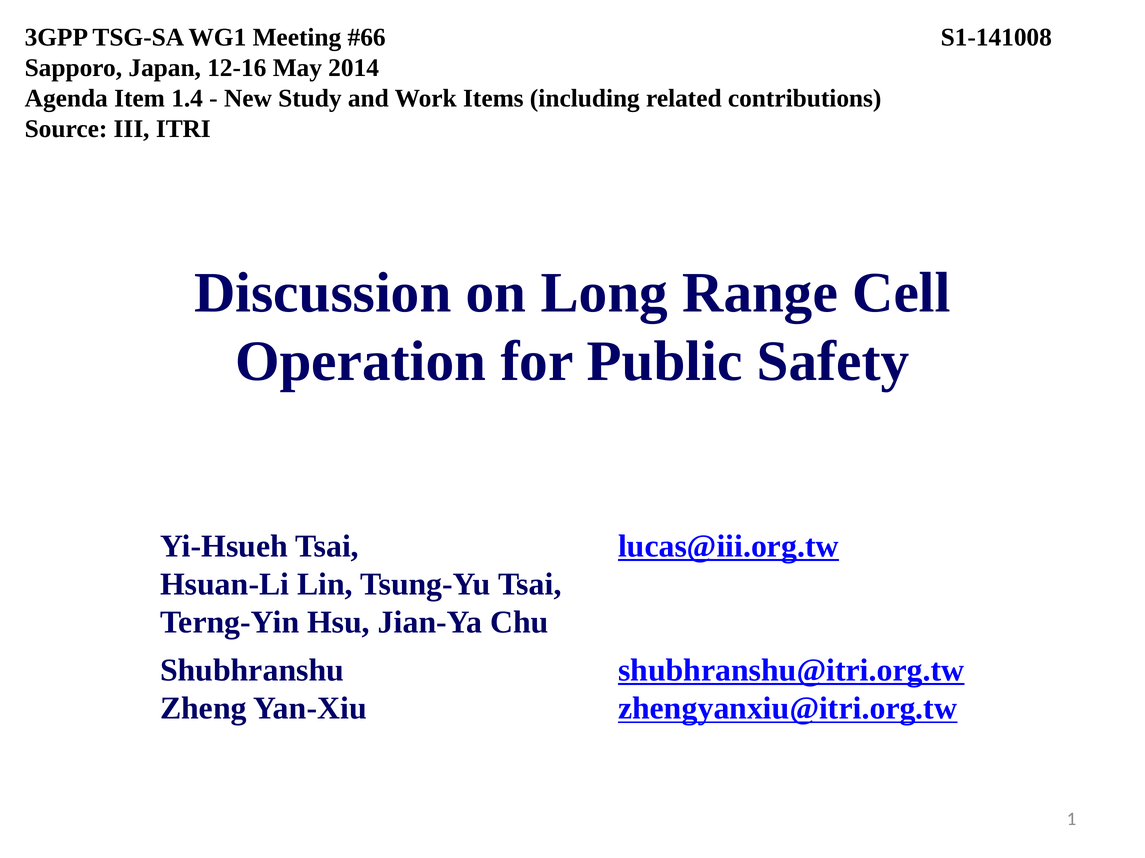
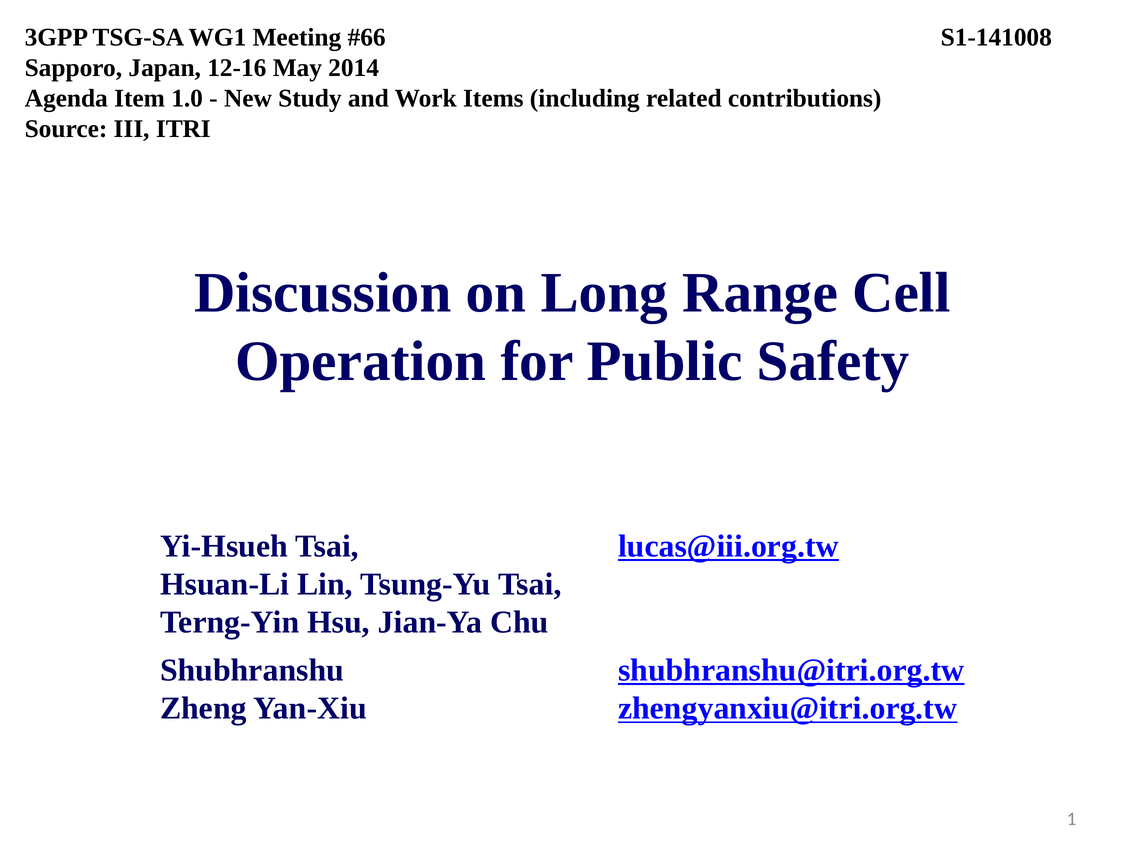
1.4: 1.4 -> 1.0 (187, 98)
